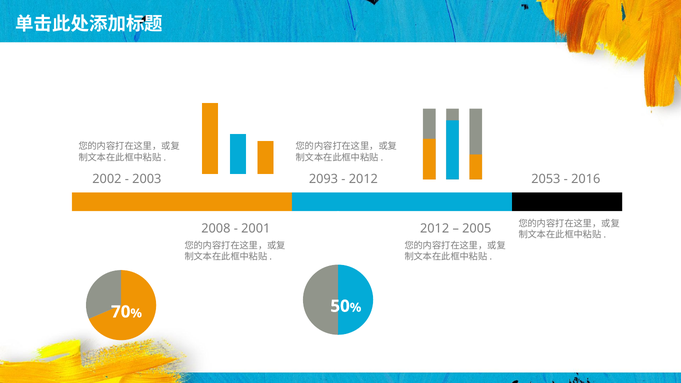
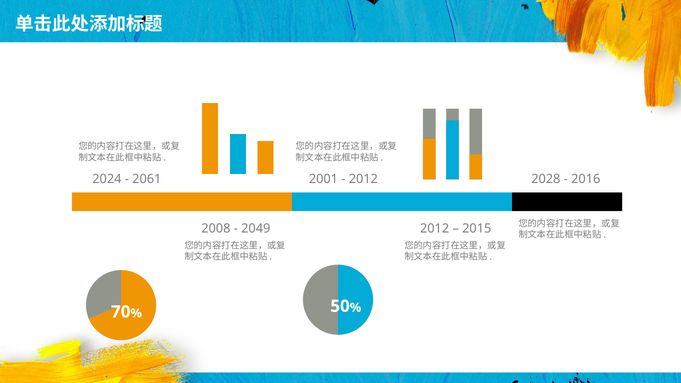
2053: 2053 -> 2028 (546, 179)
2002: 2002 -> 2024 (107, 179)
2003: 2003 -> 2061 (147, 179)
2093: 2093 -> 2001 (323, 179)
2001: 2001 -> 2049 (256, 229)
2005: 2005 -> 2015 (477, 229)
